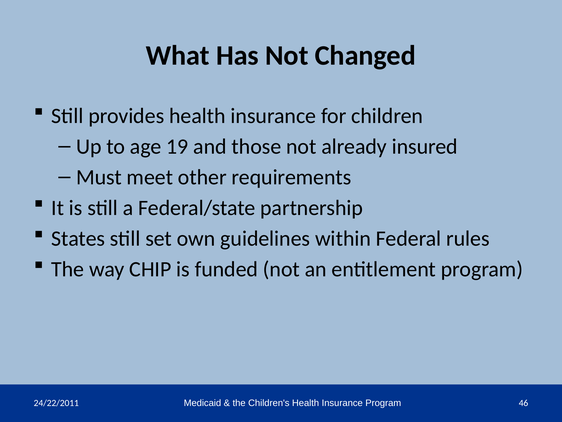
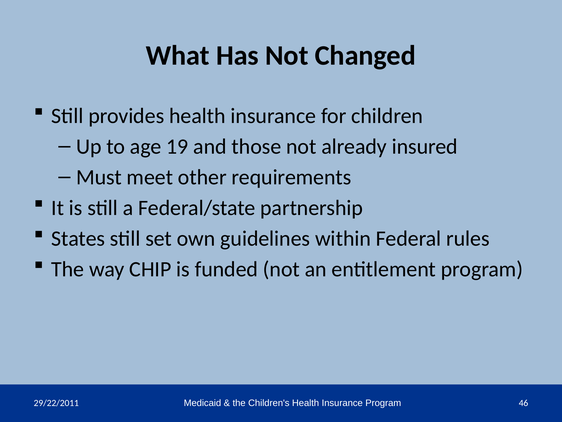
24/22/2011: 24/22/2011 -> 29/22/2011 (56, 403)
